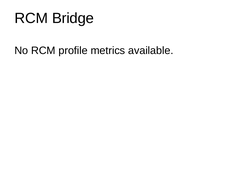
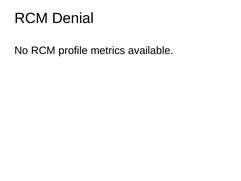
Bridge: Bridge -> Denial (73, 18)
